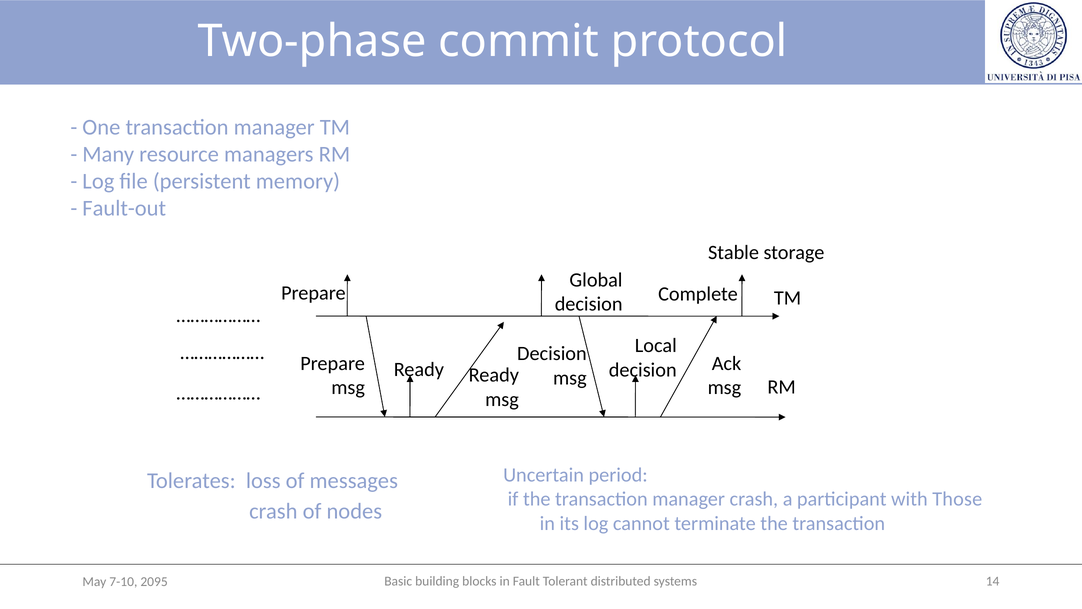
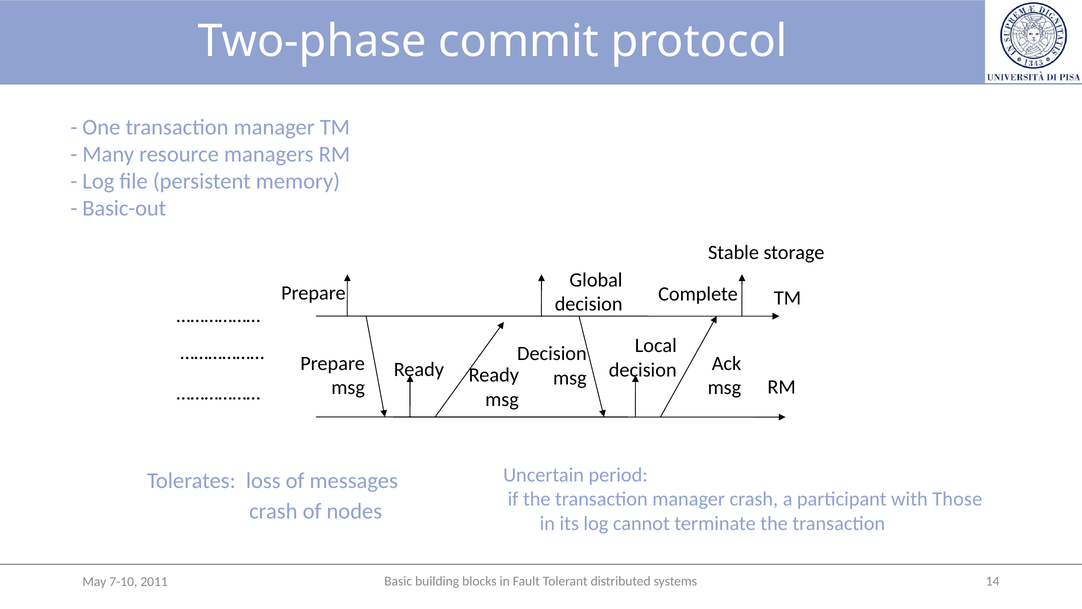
Fault-out: Fault-out -> Basic-out (124, 208)
2095: 2095 -> 2011 (154, 581)
